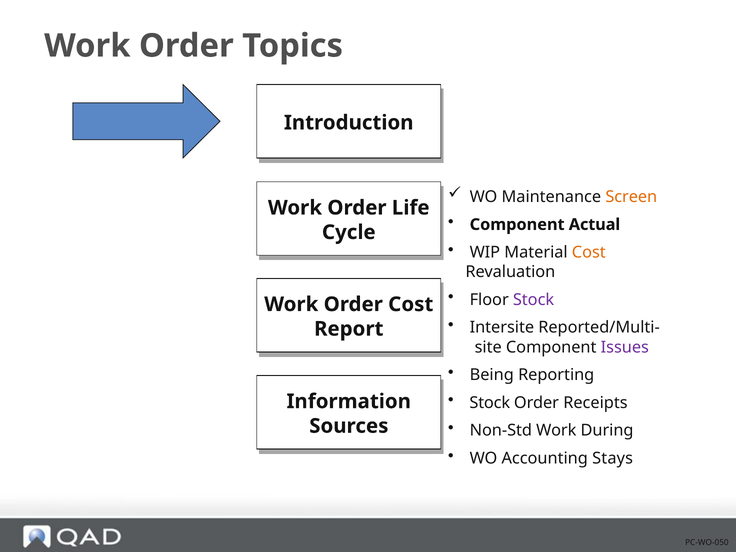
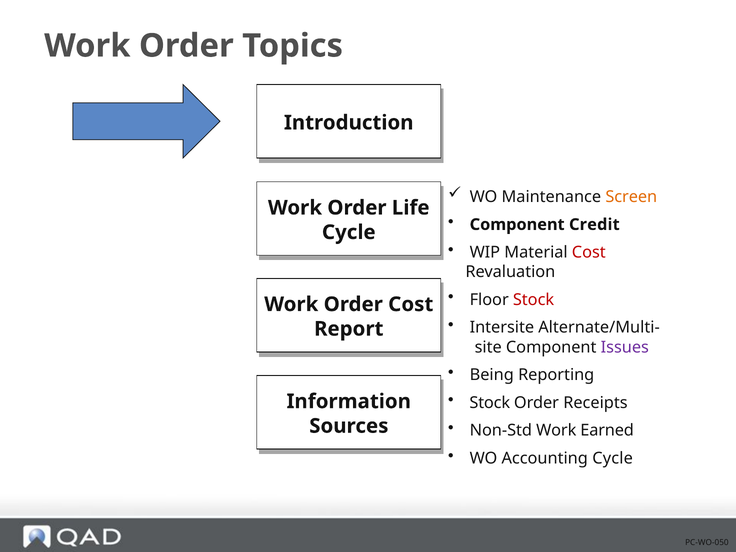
Actual: Actual -> Credit (594, 225)
Cost colour: orange -> red (589, 252)
Stock colour: purple -> red (534, 300)
Reported/Multi-: Reported/Multi- -> Alternate/Multi- (599, 328)
During: During -> Earned (607, 431)
Accounting Stays: Stays -> Cycle (613, 458)
